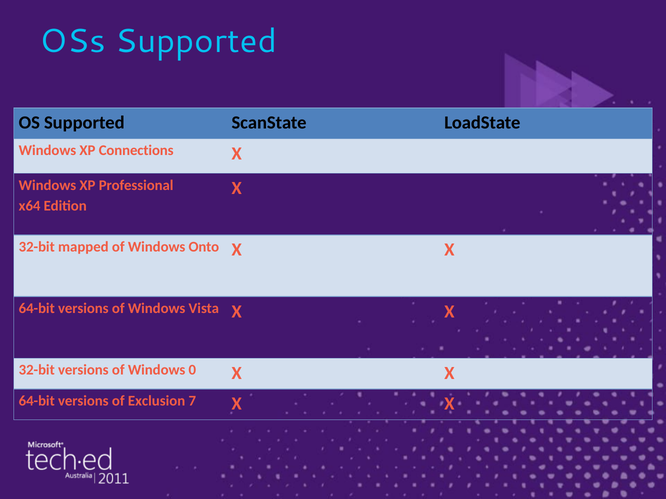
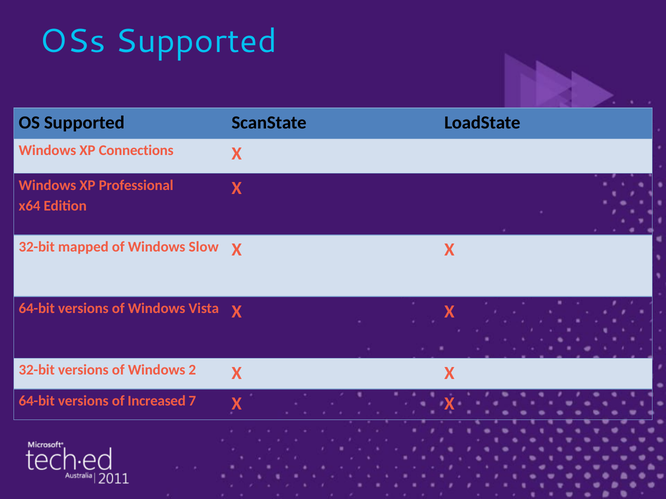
Onto: Onto -> Slow (204, 247)
0: 0 -> 2 (192, 370)
Exclusion: Exclusion -> Increased (157, 401)
